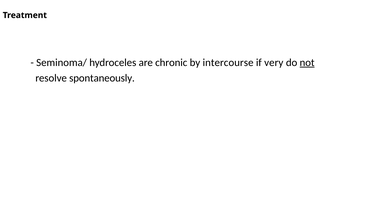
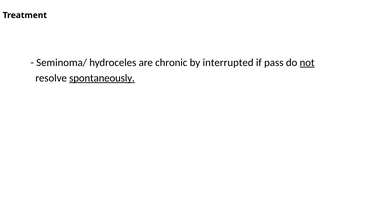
intercourse: intercourse -> interrupted (228, 62)
very: very -> pass (274, 62)
spontaneously underline: none -> present (102, 78)
